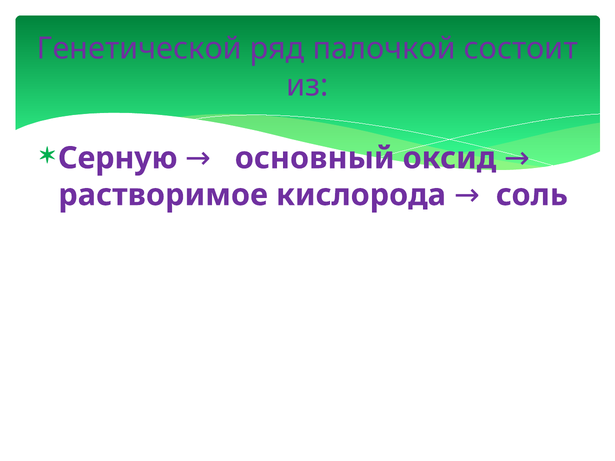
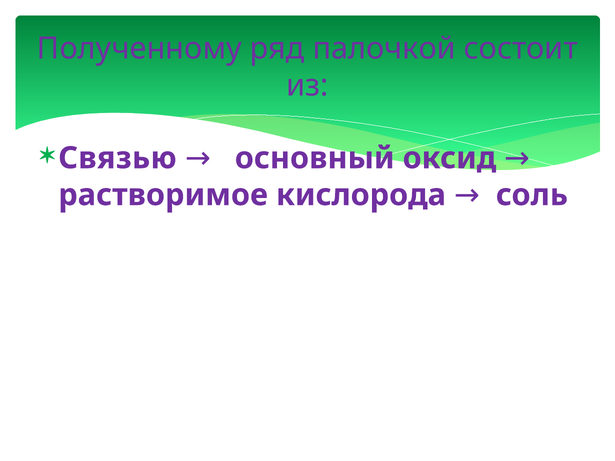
Генетической: Генетической -> Полученному (139, 49)
Серную: Серную -> Связью (117, 158)
